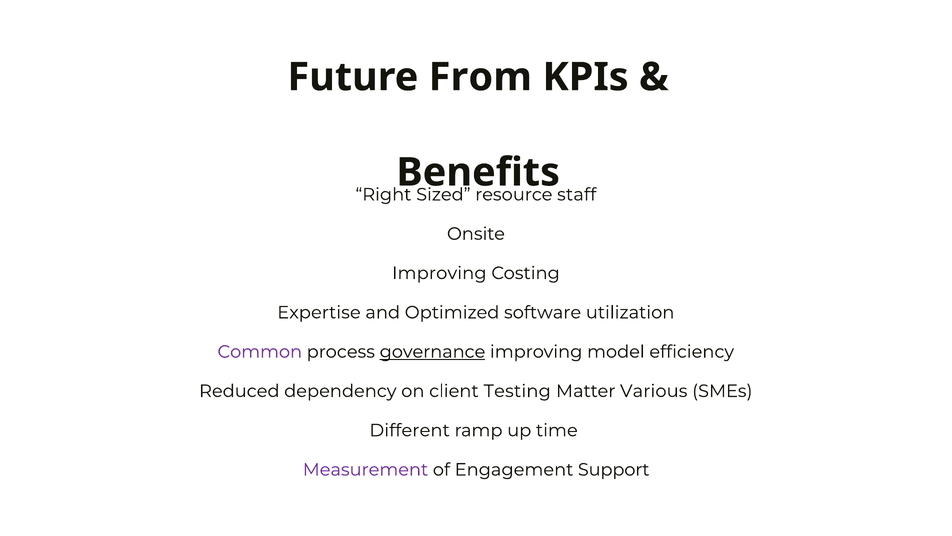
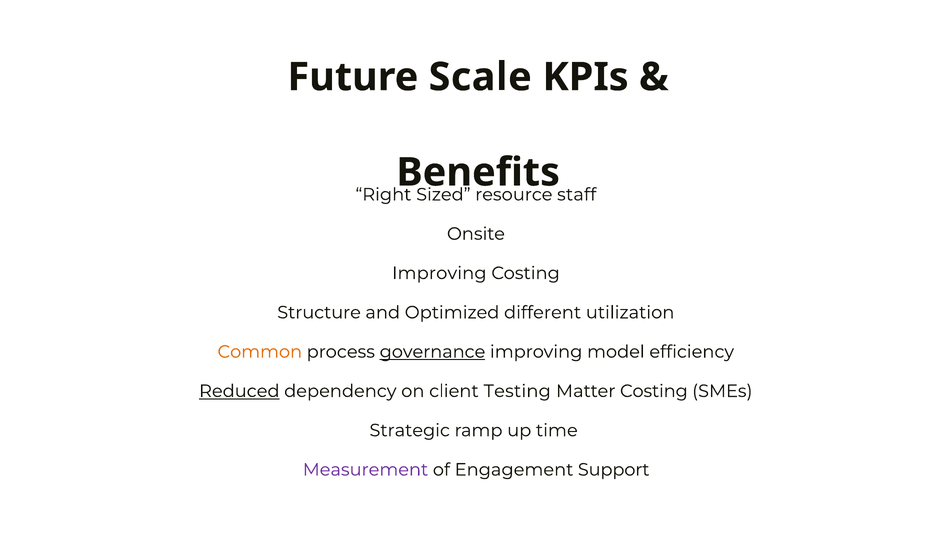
From: From -> Scale (480, 77)
Expertise: Expertise -> Structure (319, 312)
software: software -> different (543, 312)
Common colour: purple -> orange (260, 351)
Reduced underline: none -> present (239, 391)
Matter Various: Various -> Costing (654, 391)
Different: Different -> Strategic (410, 430)
